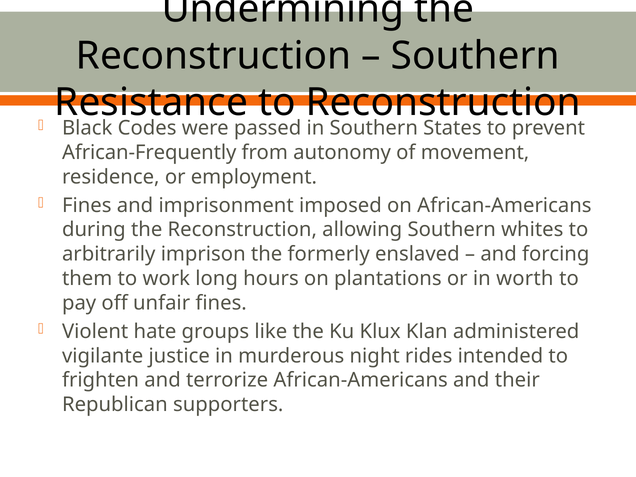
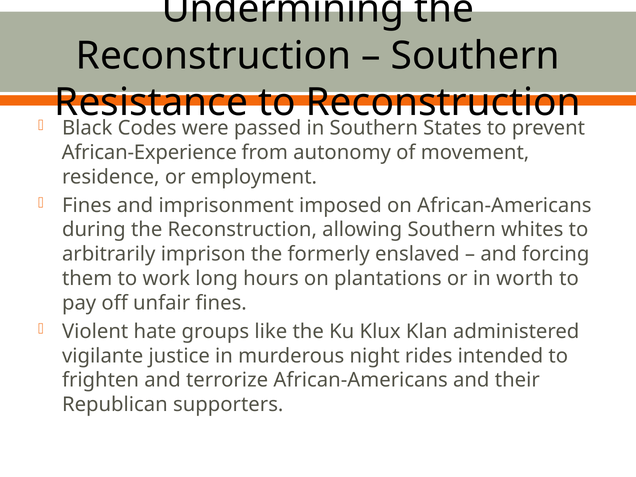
African-Frequently: African-Frequently -> African-Experience (149, 152)
